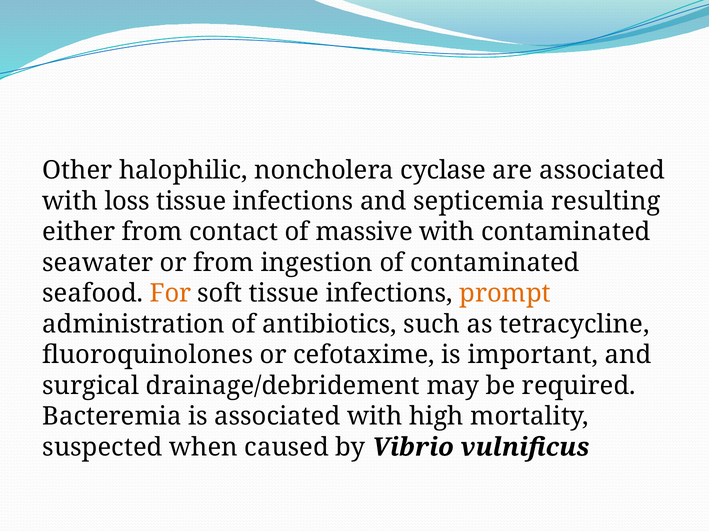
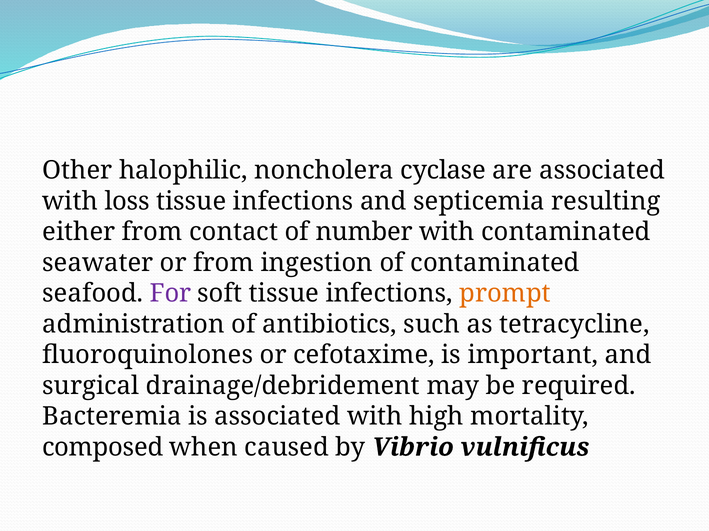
massive: massive -> number (364, 232)
For colour: orange -> purple (170, 294)
suspected: suspected -> composed (103, 448)
